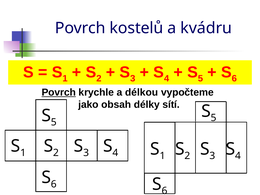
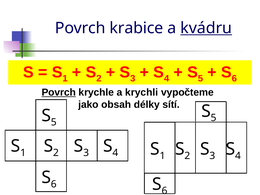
kostelů: kostelů -> krabice (136, 28)
kvádru underline: none -> present (206, 28)
délkou: délkou -> krychli (142, 92)
